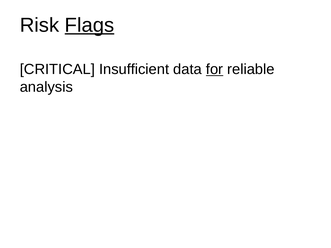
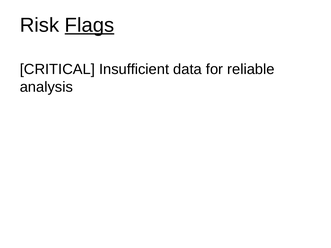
for underline: present -> none (215, 69)
